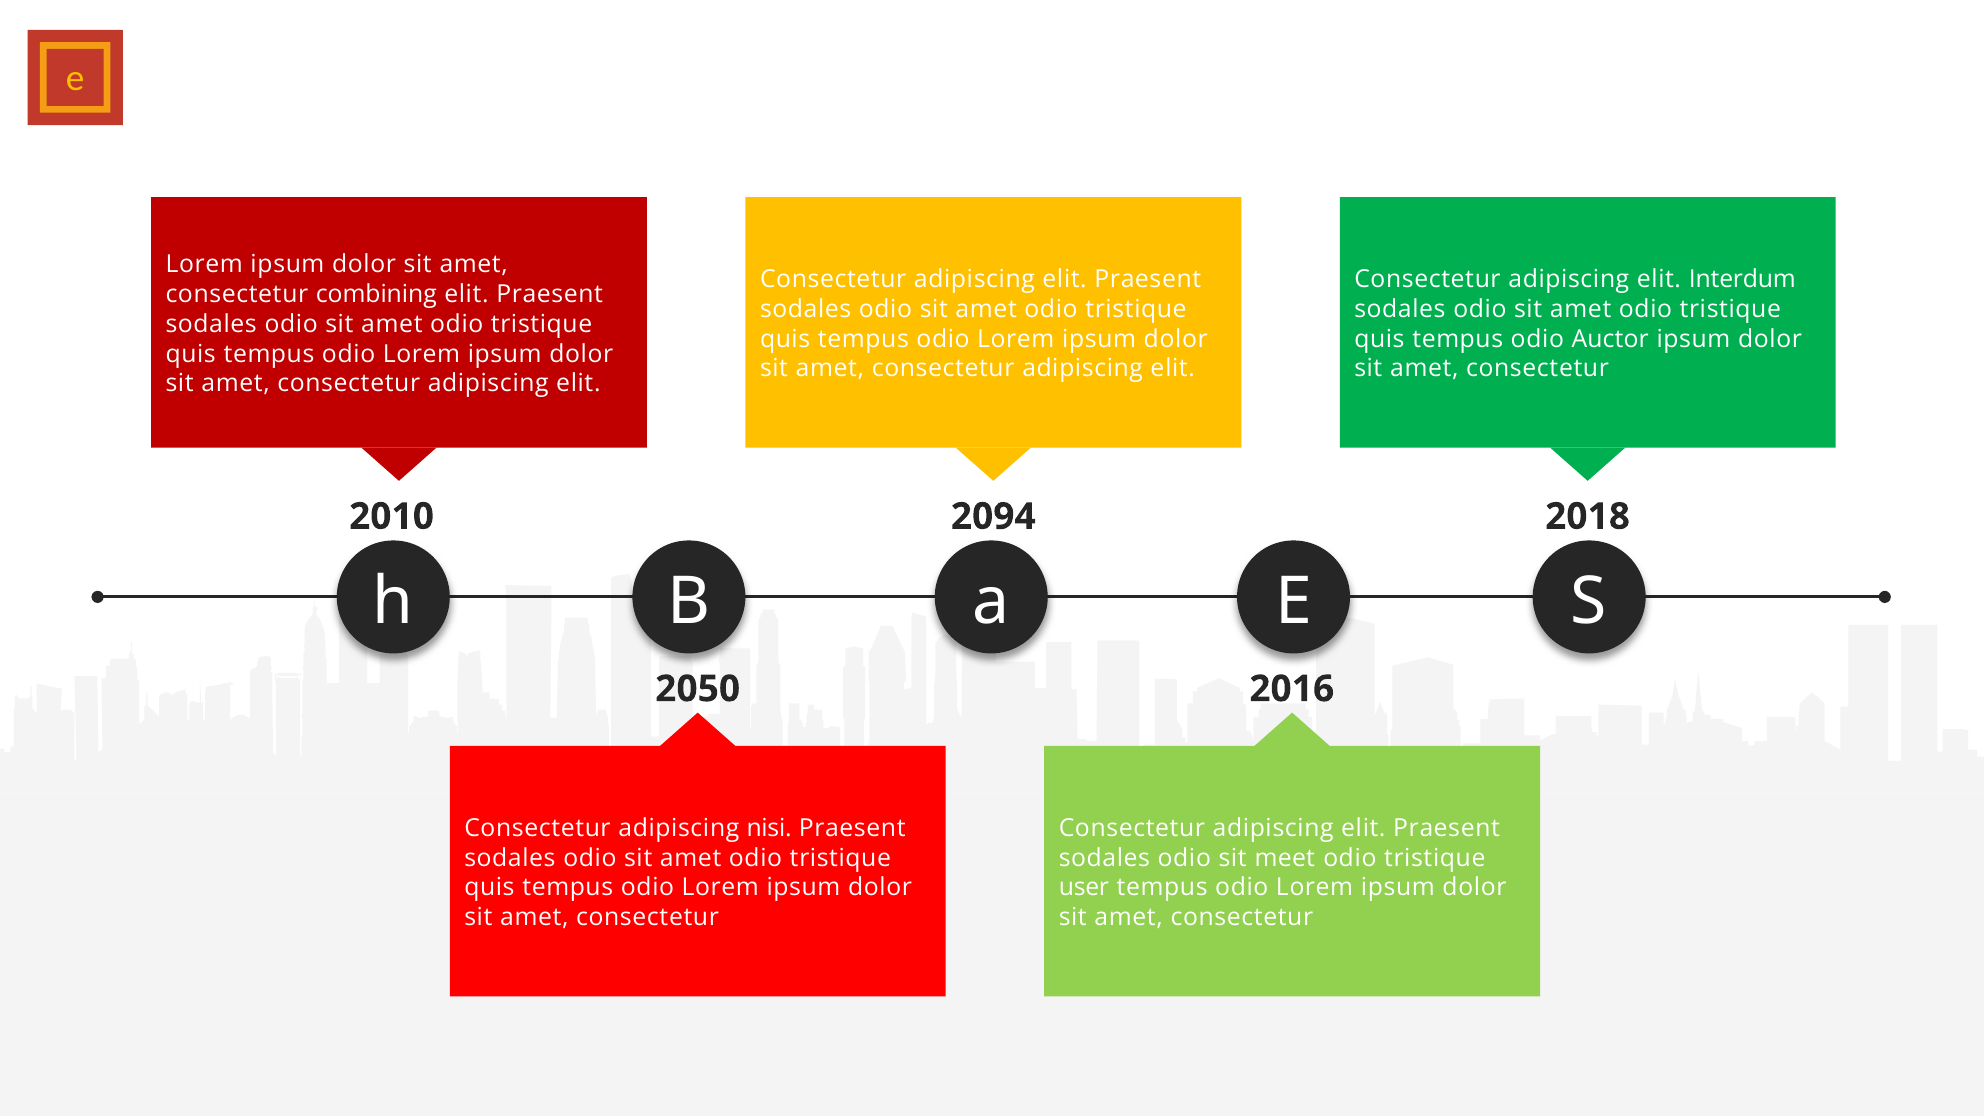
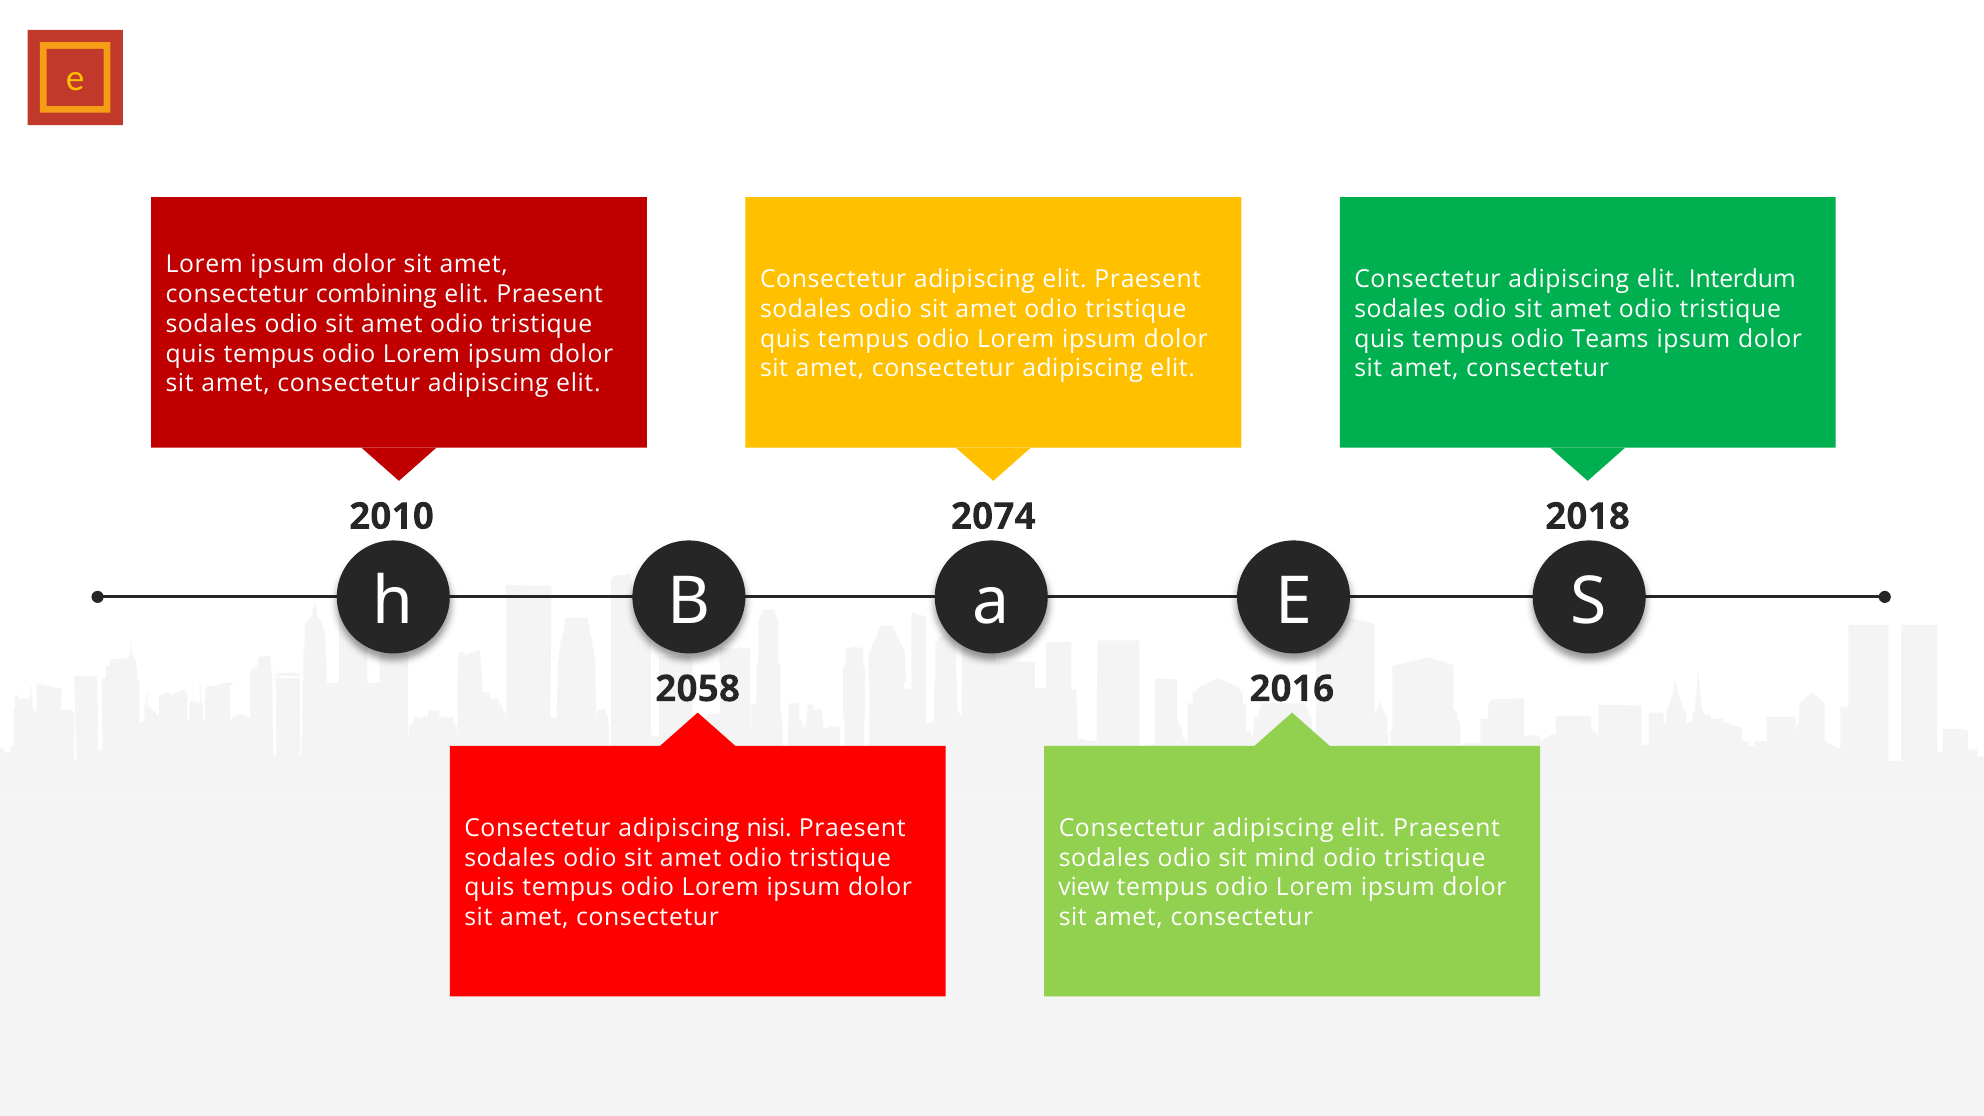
Auctor: Auctor -> Teams (1610, 339)
2094: 2094 -> 2074 (993, 517)
2050: 2050 -> 2058 (698, 689)
meet: meet -> mind (1285, 858)
user: user -> view (1084, 888)
